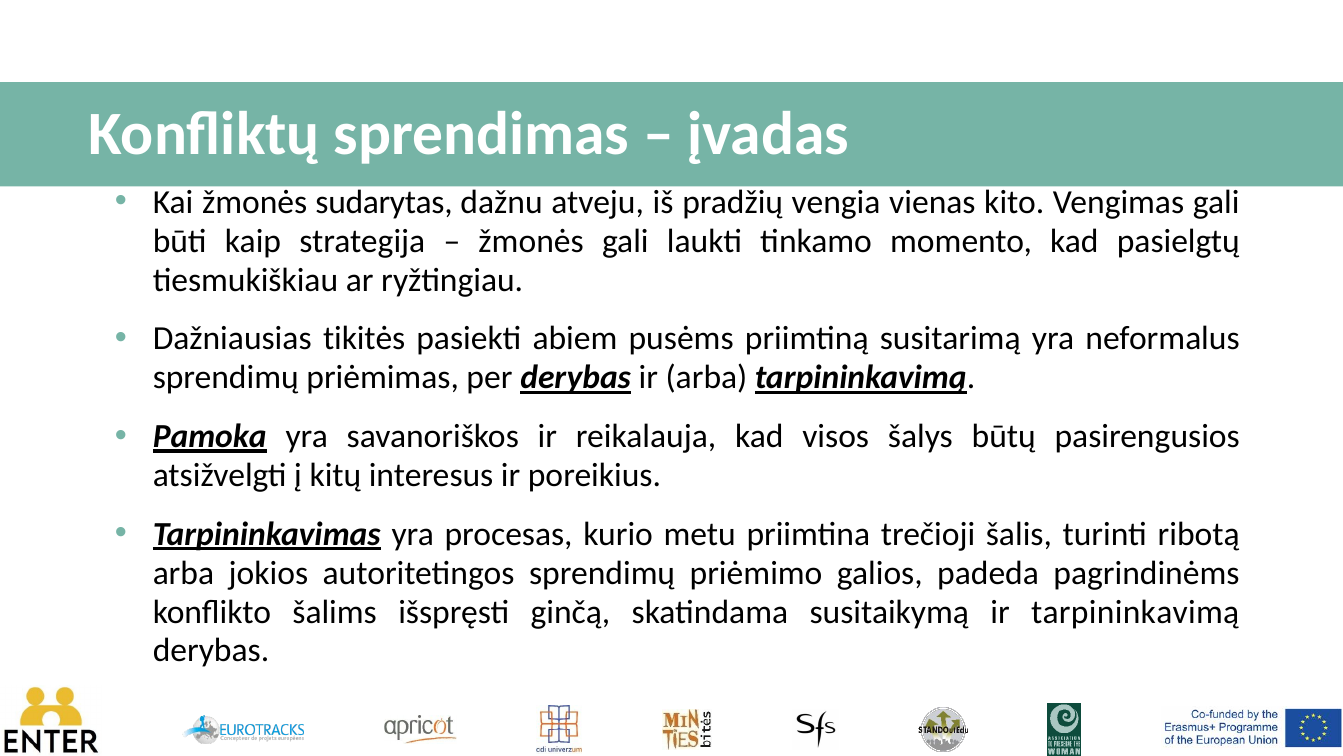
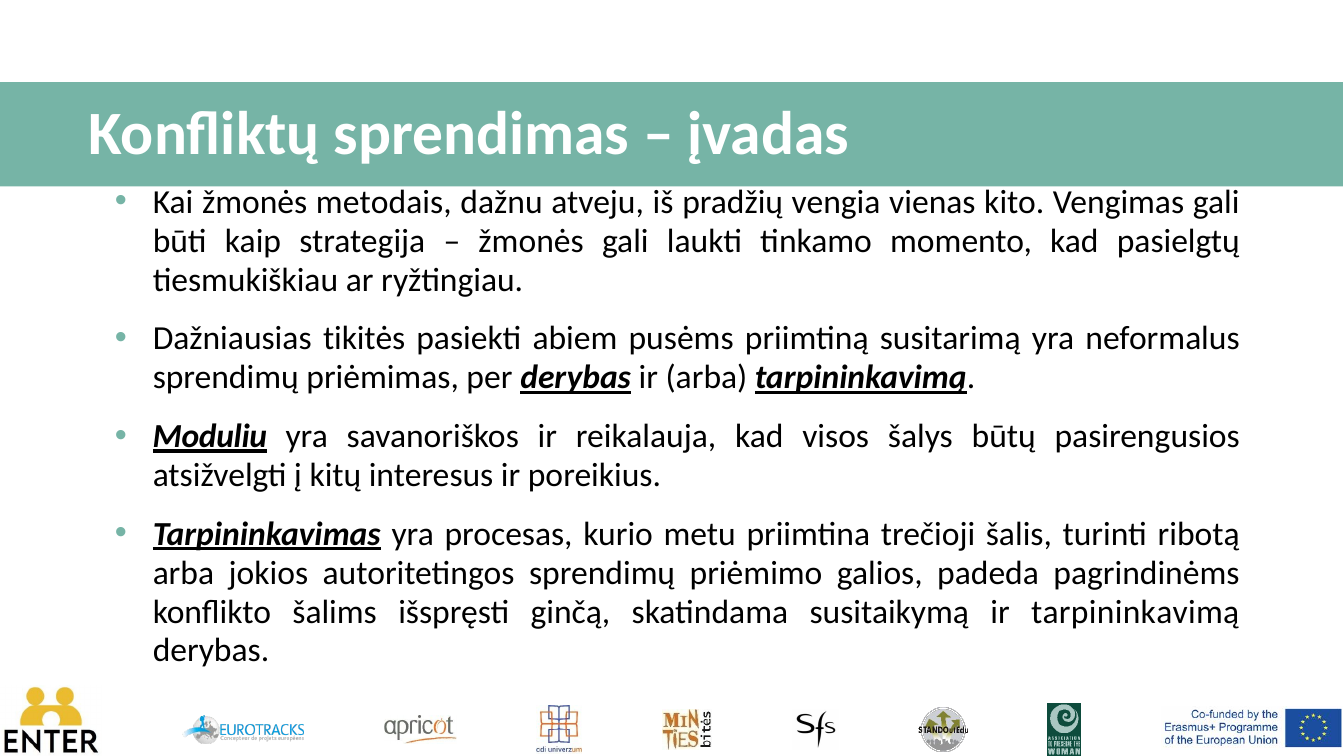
sudarytas: sudarytas -> metodais (384, 202)
Pamoka: Pamoka -> Moduliu (210, 436)
